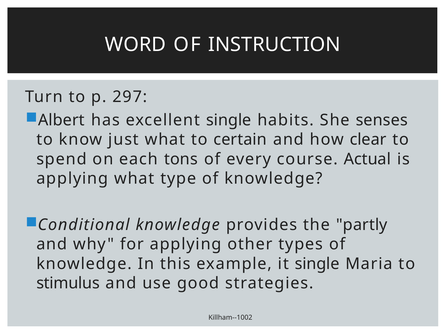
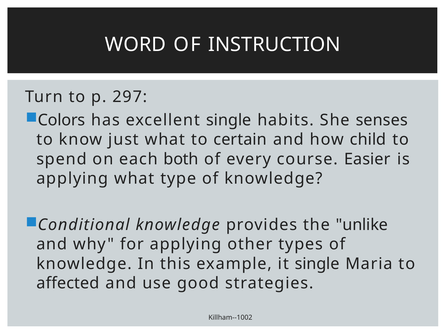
Albert: Albert -> Colors (62, 120)
clear: clear -> child (368, 139)
tons: tons -> both (181, 159)
Actual: Actual -> Easier (367, 159)
partly: partly -> unlike (362, 225)
stimulus: stimulus -> affected (68, 283)
